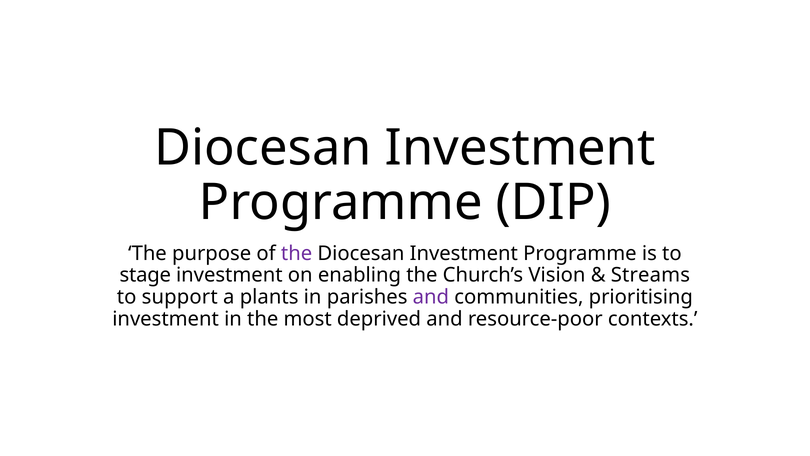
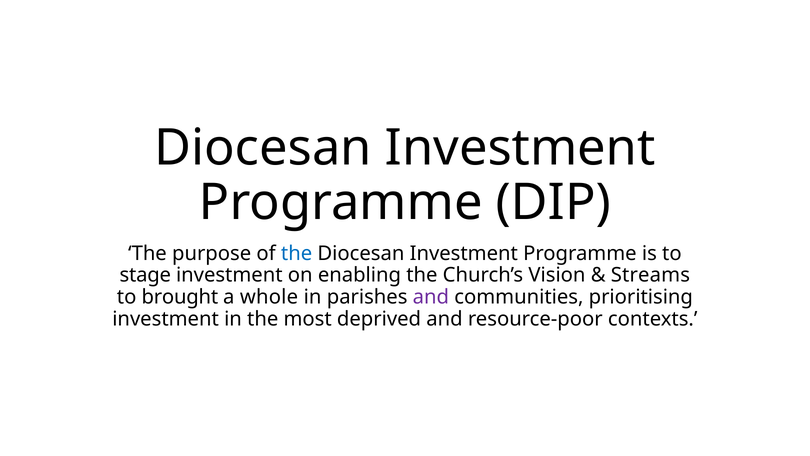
the colour: purple -> blue (297, 253)
support: support -> brought (180, 297)
plants: plants -> whole (269, 297)
